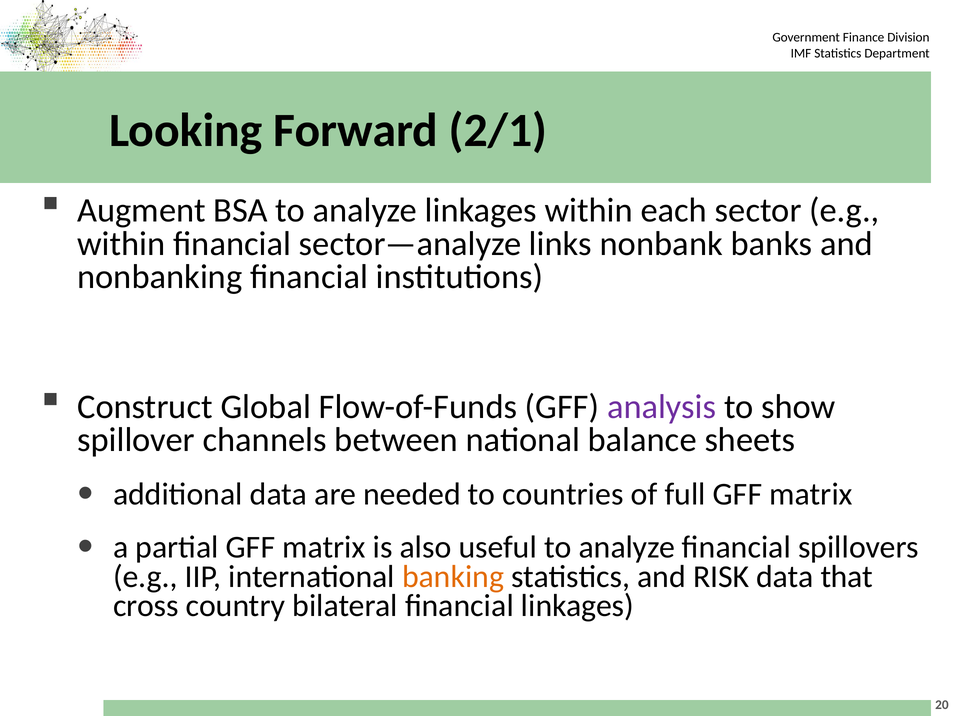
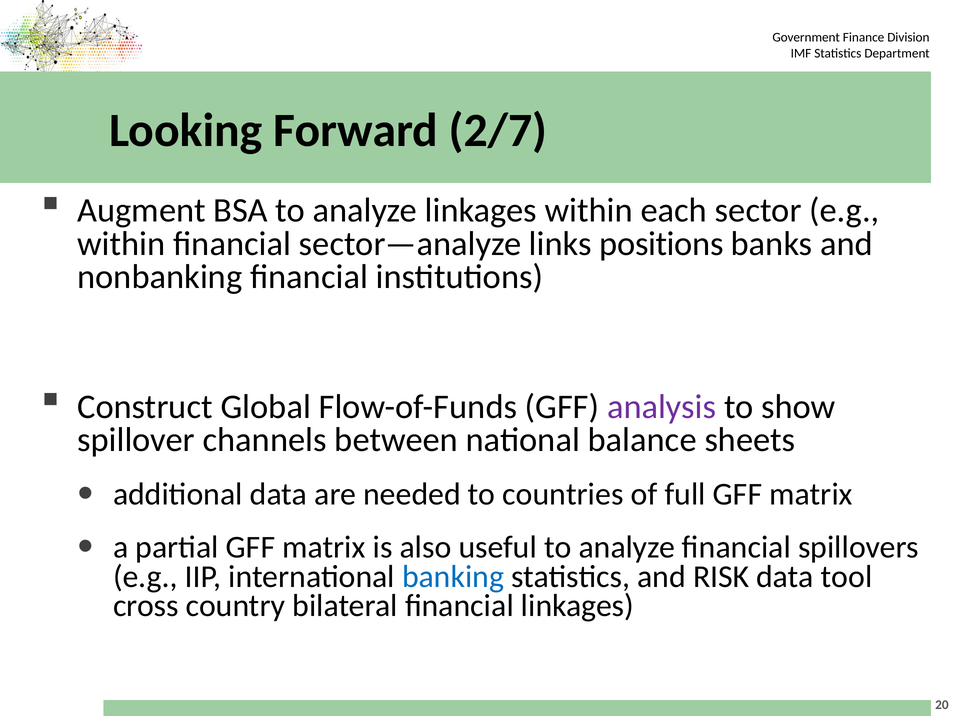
2/1: 2/1 -> 2/7 (498, 131)
nonbank: nonbank -> positions (661, 244)
banking colour: orange -> blue (453, 577)
that: that -> tool (847, 577)
